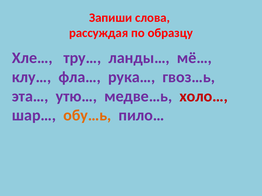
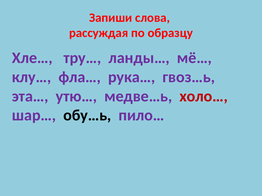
обу…ь colour: orange -> black (87, 116)
